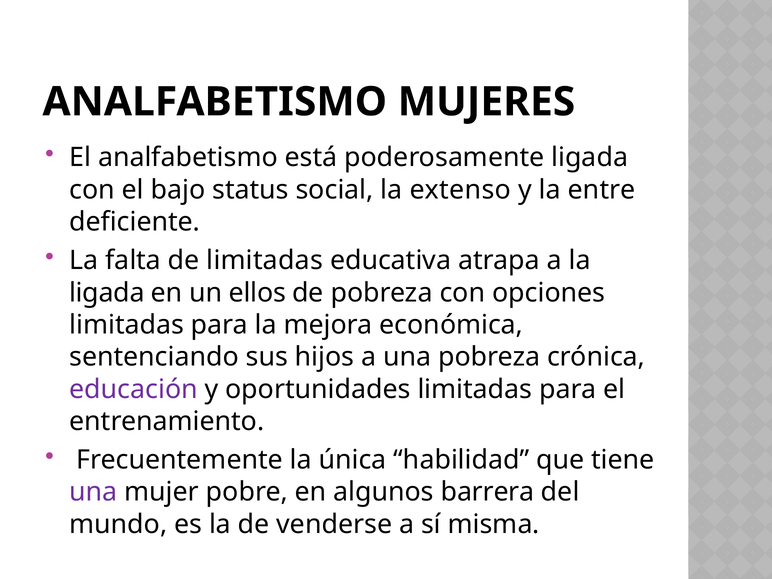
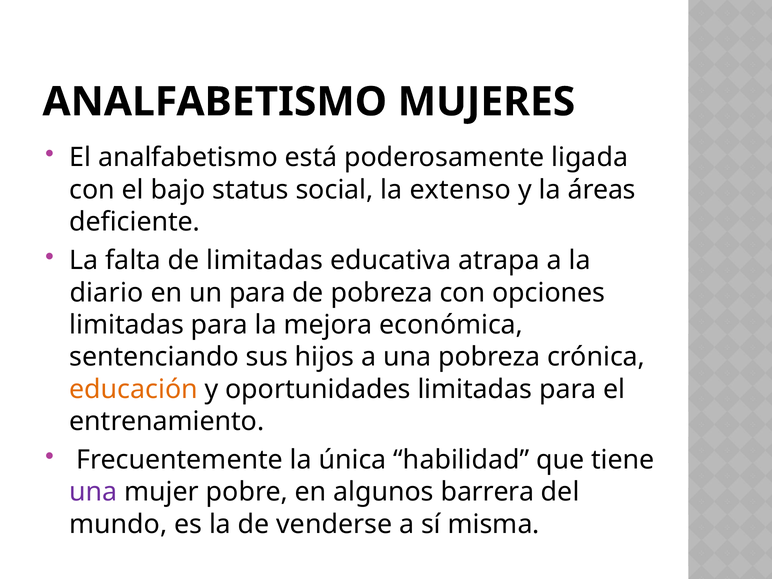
entre: entre -> áreas (602, 190)
ligada: ligada -> diario (107, 293)
un ellos: ellos -> para (257, 293)
educación colour: purple -> orange (134, 389)
